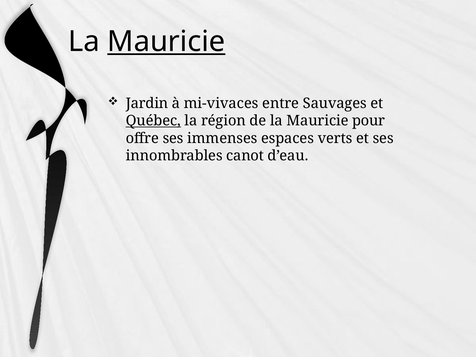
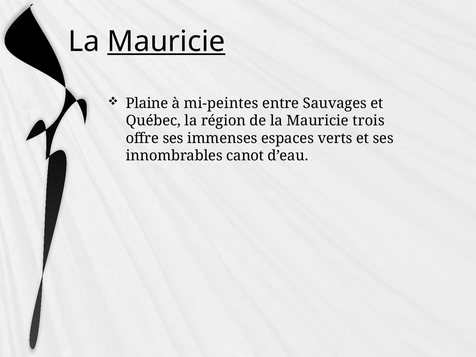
Jardin: Jardin -> Plaine (147, 103)
mi-vivaces: mi-vivaces -> mi-peintes (221, 103)
Québec underline: present -> none (153, 121)
pour: pour -> trois (369, 121)
